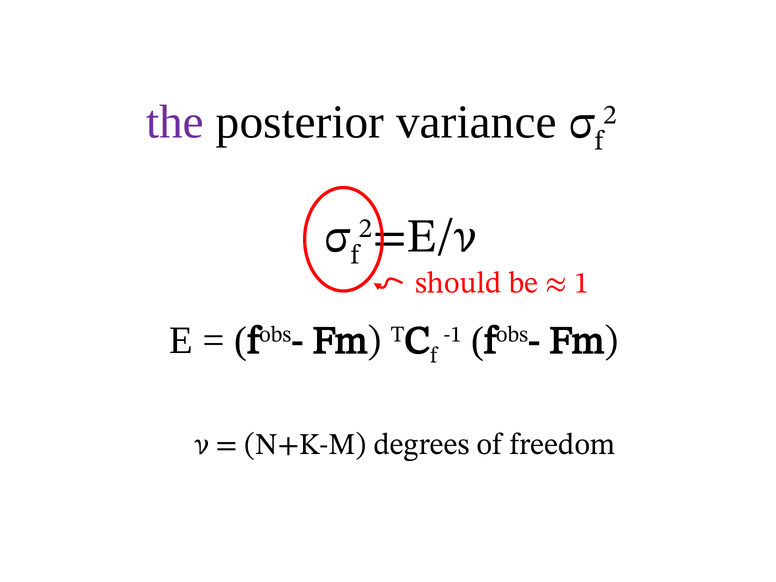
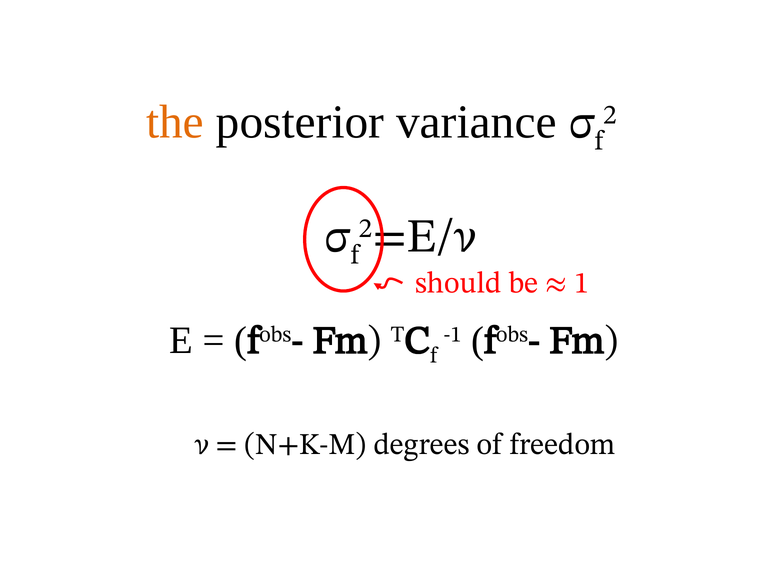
the colour: purple -> orange (175, 122)
